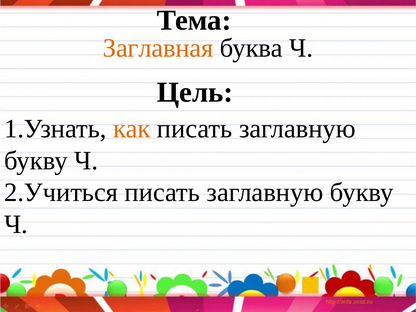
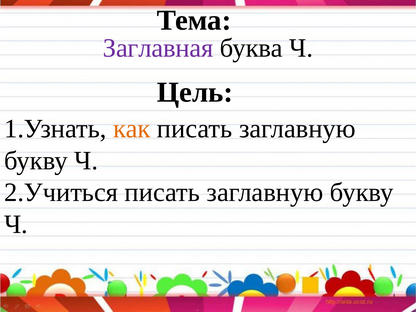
Заглавная colour: orange -> purple (158, 48)
